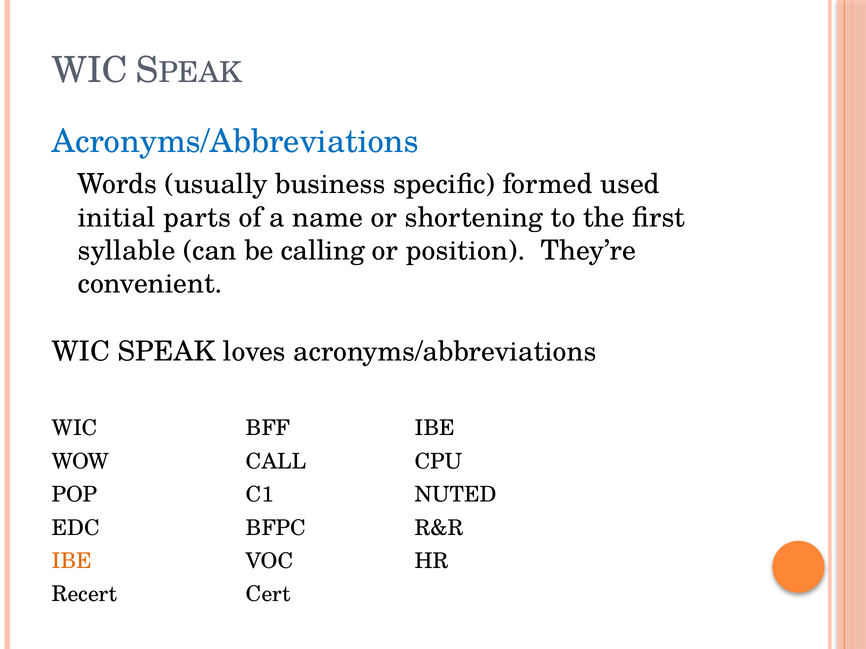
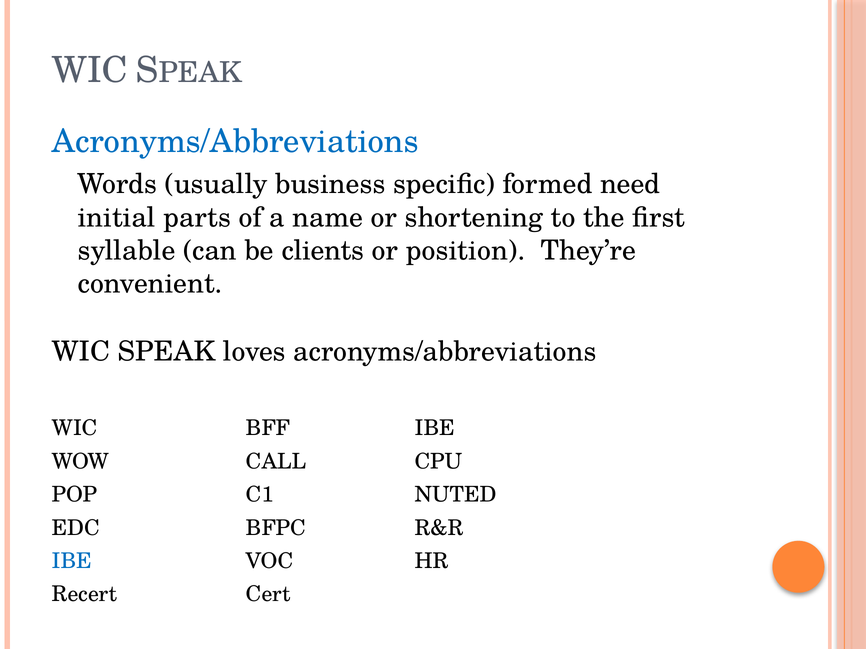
used: used -> need (630, 184)
calling: calling -> clients (323, 251)
IBE colour: orange -> blue (72, 561)
